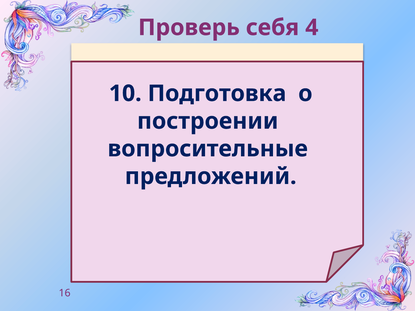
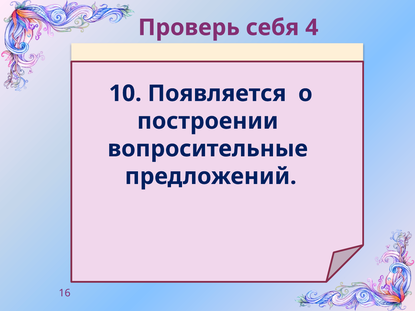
Подготовка: Подготовка -> Появляется (217, 94)
